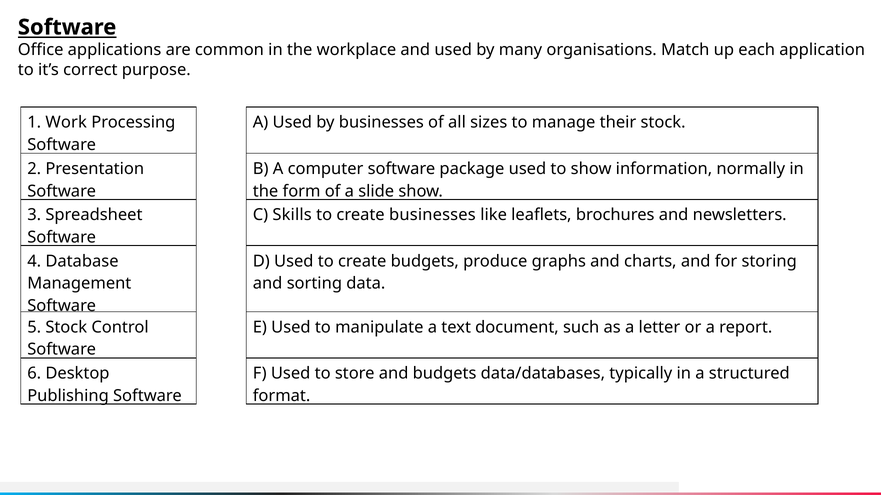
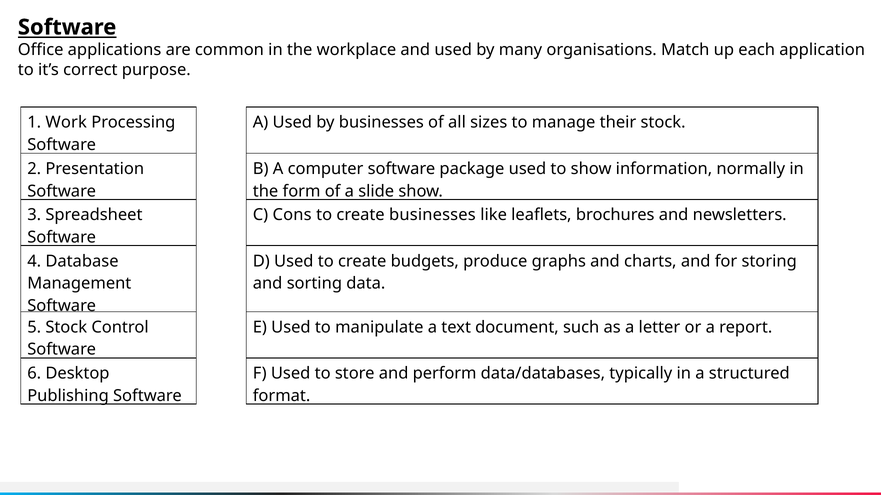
Skills: Skills -> Cons (292, 215)
and budgets: budgets -> perform (445, 374)
